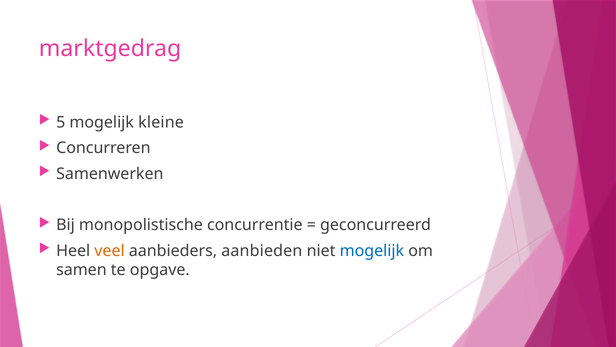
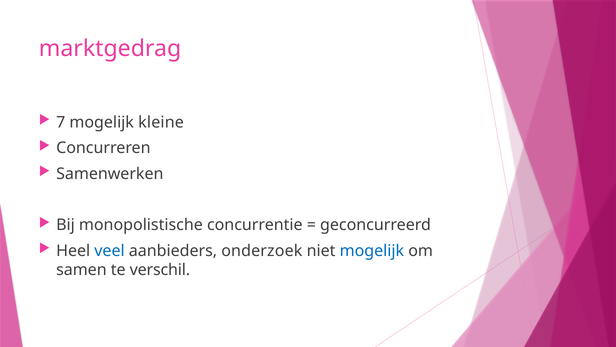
5: 5 -> 7 (61, 122)
veel colour: orange -> blue (110, 250)
aanbieden: aanbieden -> onderzoek (262, 250)
opgave: opgave -> verschil (160, 270)
